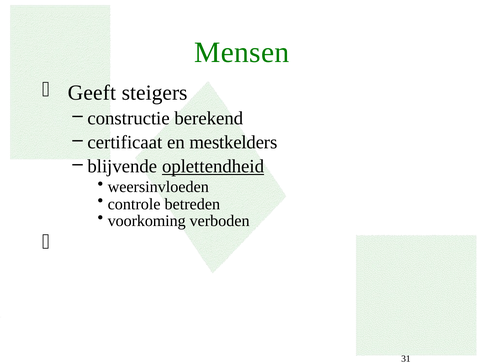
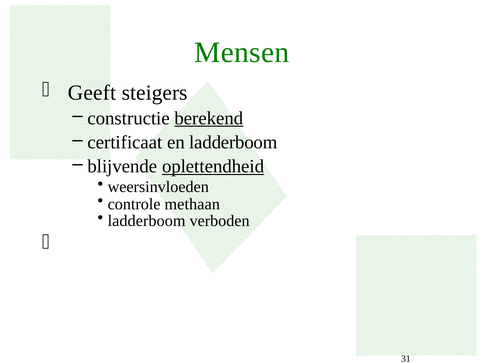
berekend underline: none -> present (209, 118)
en mestkelders: mestkelders -> ladderboom (233, 142)
betreden: betreden -> methaan (192, 204)
voorkoming: voorkoming -> ladderboom (147, 221)
